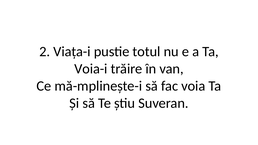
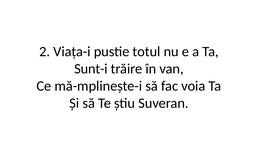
Voia-i: Voia-i -> Sunt-i (91, 69)
